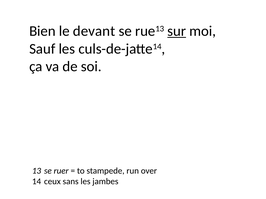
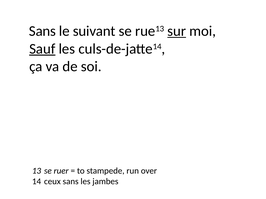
Bien: Bien -> Sans (42, 31)
devant: devant -> suivant (94, 31)
Sauf underline: none -> present (42, 49)
